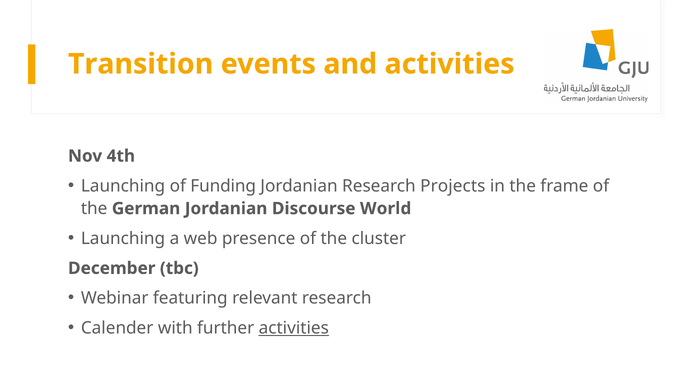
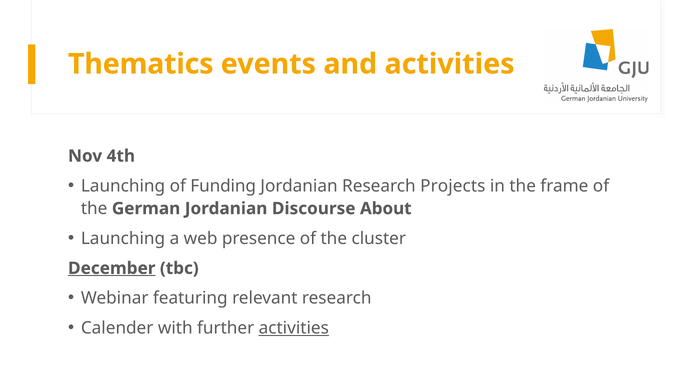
Transition: Transition -> Thematics (141, 64)
World: World -> About (386, 208)
December underline: none -> present (112, 268)
